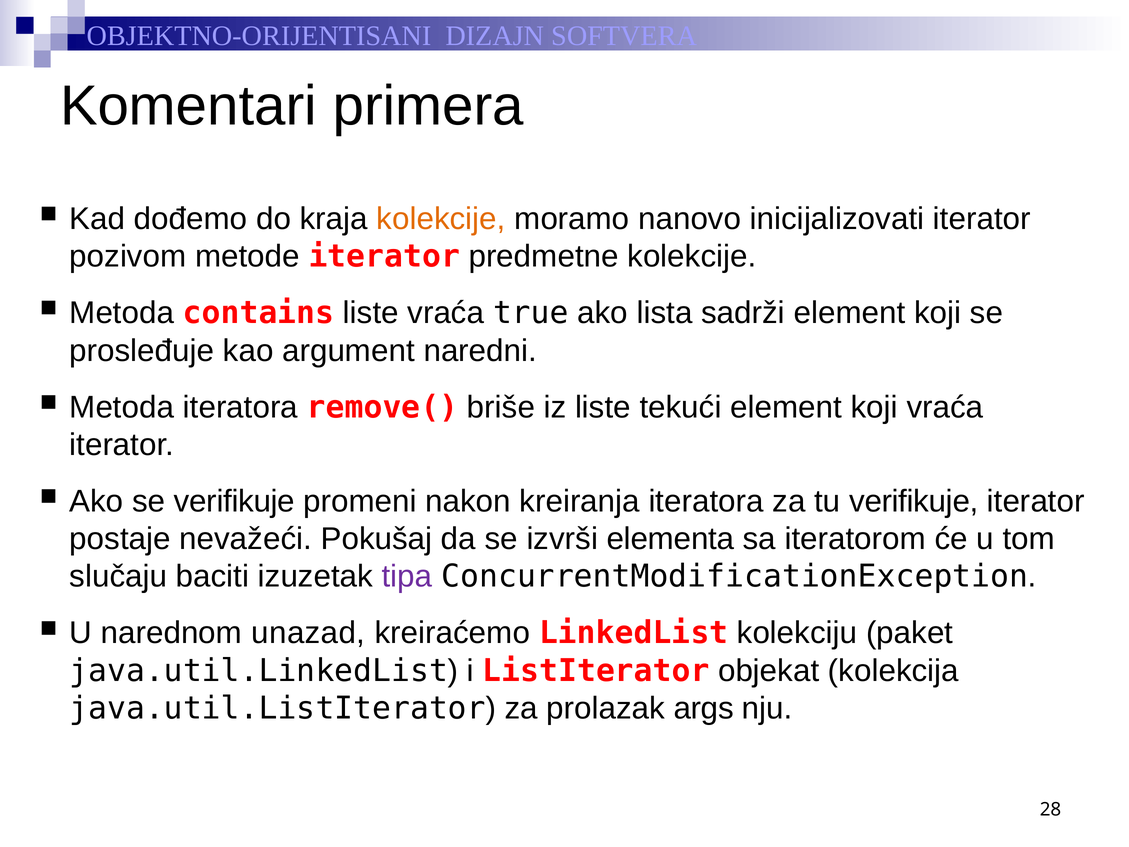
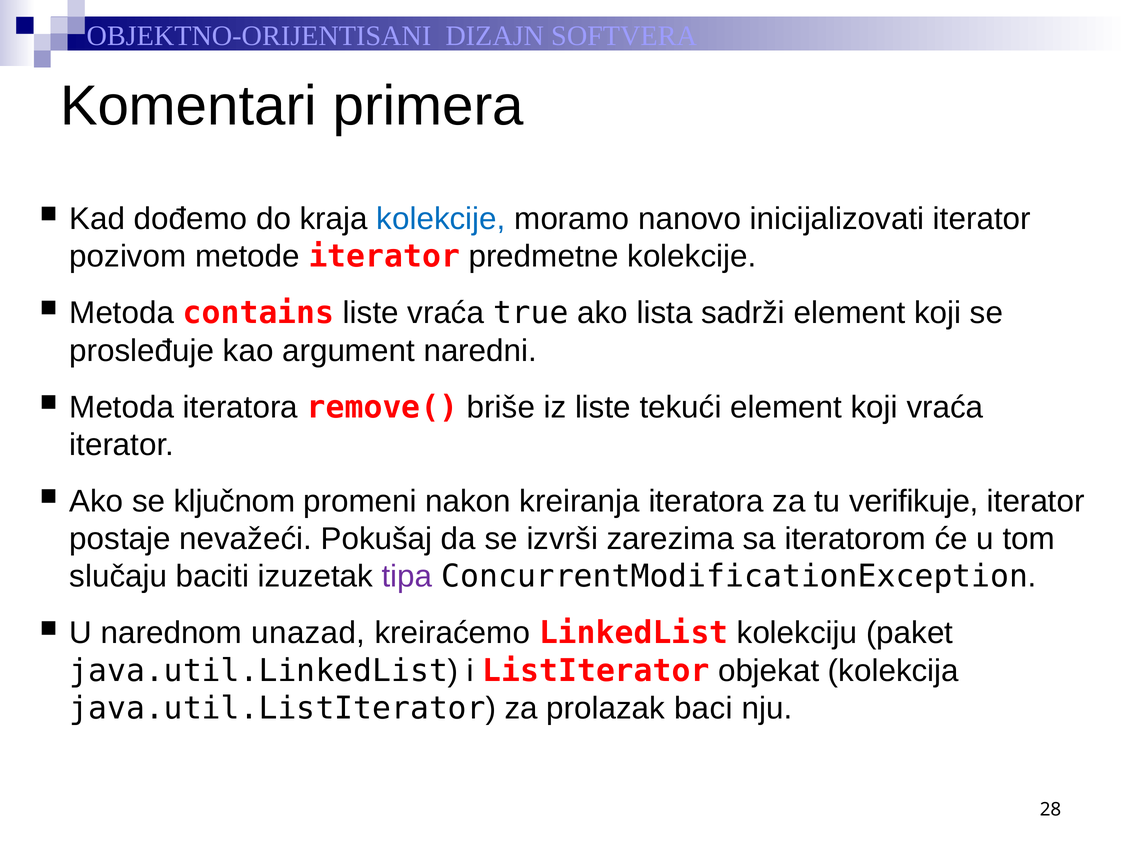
kolekcije colour: orange -> blue (441, 219)
se verifikuje: verifikuje -> ključnom (234, 501)
elementa: elementa -> zarezima (670, 539)
args: args -> baci (703, 708)
